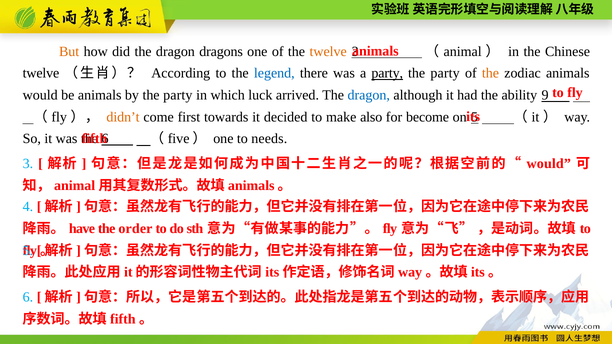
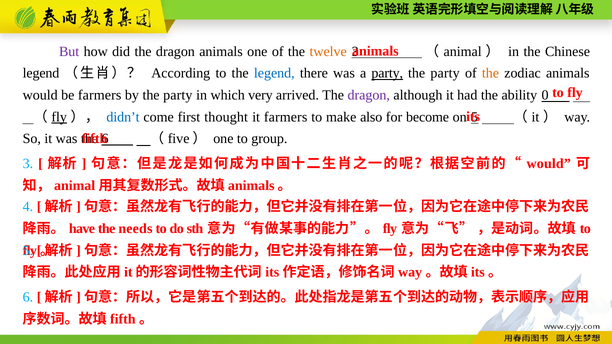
But colour: orange -> purple (69, 52)
dragon dragons: dragons -> animals (221, 52)
twelve: twelve -> legend (41, 73)
be animals: animals -> farmers (100, 95)
luck: luck -> very (260, 95)
dragon colour: blue -> purple (369, 95)
9: 9 -> 0 (545, 95)
fly underline: none -> present (59, 117)
didn’t colour: orange -> blue (123, 117)
towards: towards -> thought (226, 117)
it decided: decided -> farmers (286, 117)
needs: needs -> group (269, 139)
order: order -> needs (135, 229)
